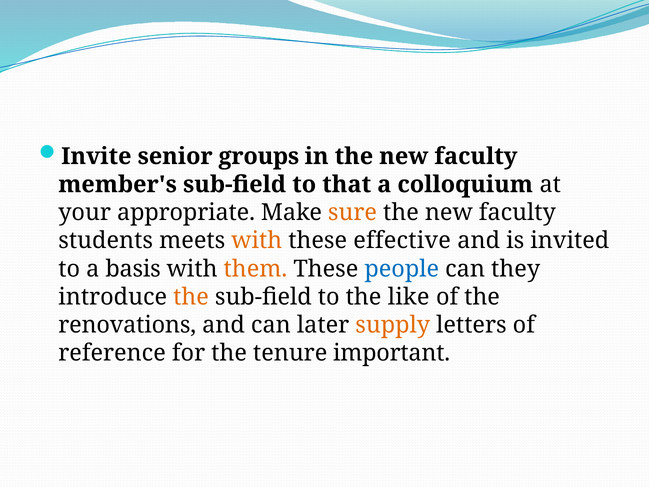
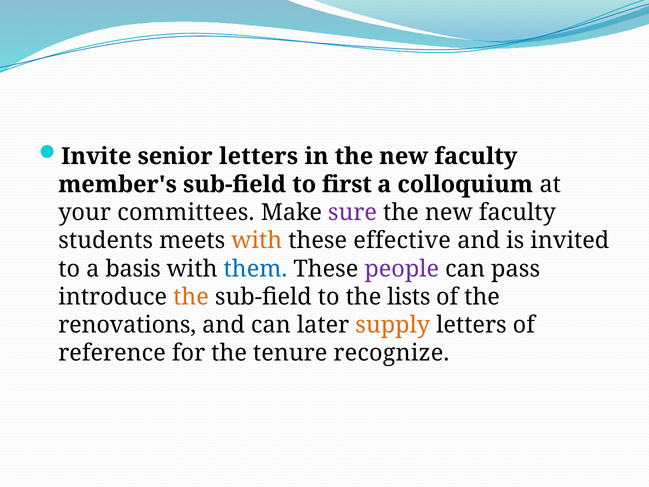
senior groups: groups -> letters (259, 156)
that: that -> first (347, 184)
appropriate: appropriate -> committees (186, 212)
sure colour: orange -> purple (353, 212)
them colour: orange -> blue (255, 269)
people colour: blue -> purple (402, 269)
they: they -> pass (516, 269)
like: like -> lists (409, 297)
important: important -> recognize (391, 353)
